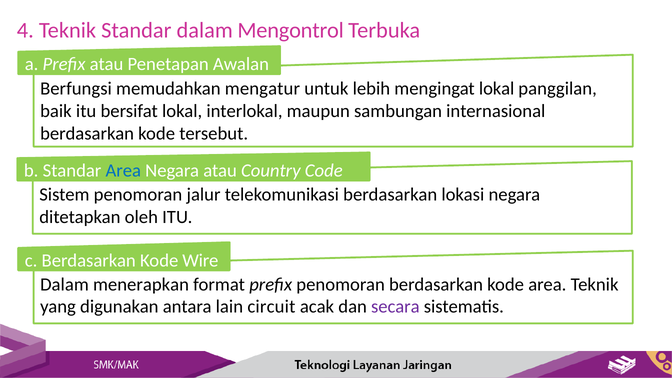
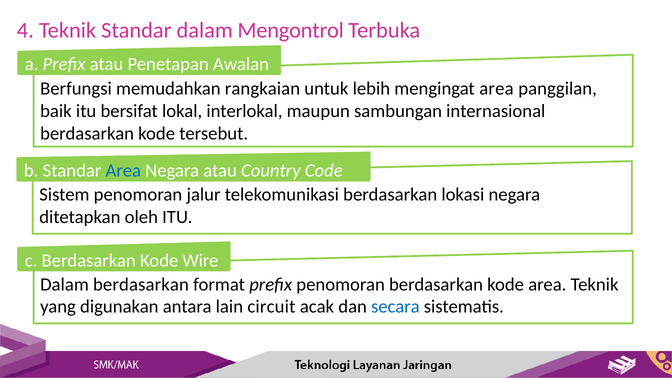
mengatur: mengatur -> rangkaian (262, 89)
mengingat lokal: lokal -> area (496, 89)
Dalam menerapkan: menerapkan -> berdasarkan (141, 284)
secara colour: purple -> blue (395, 307)
